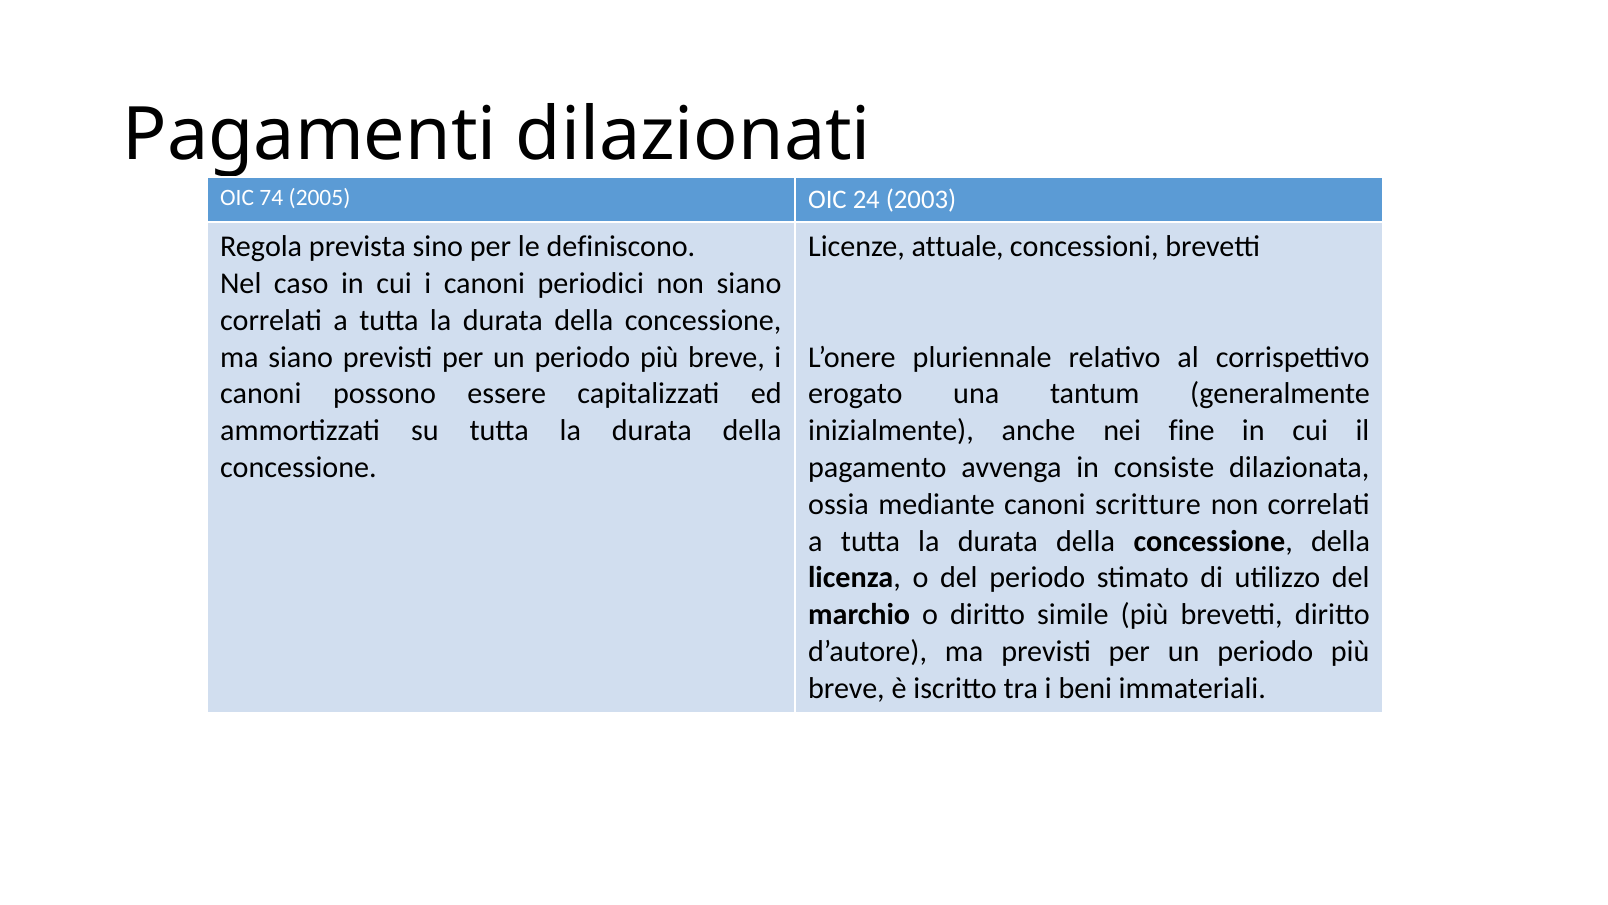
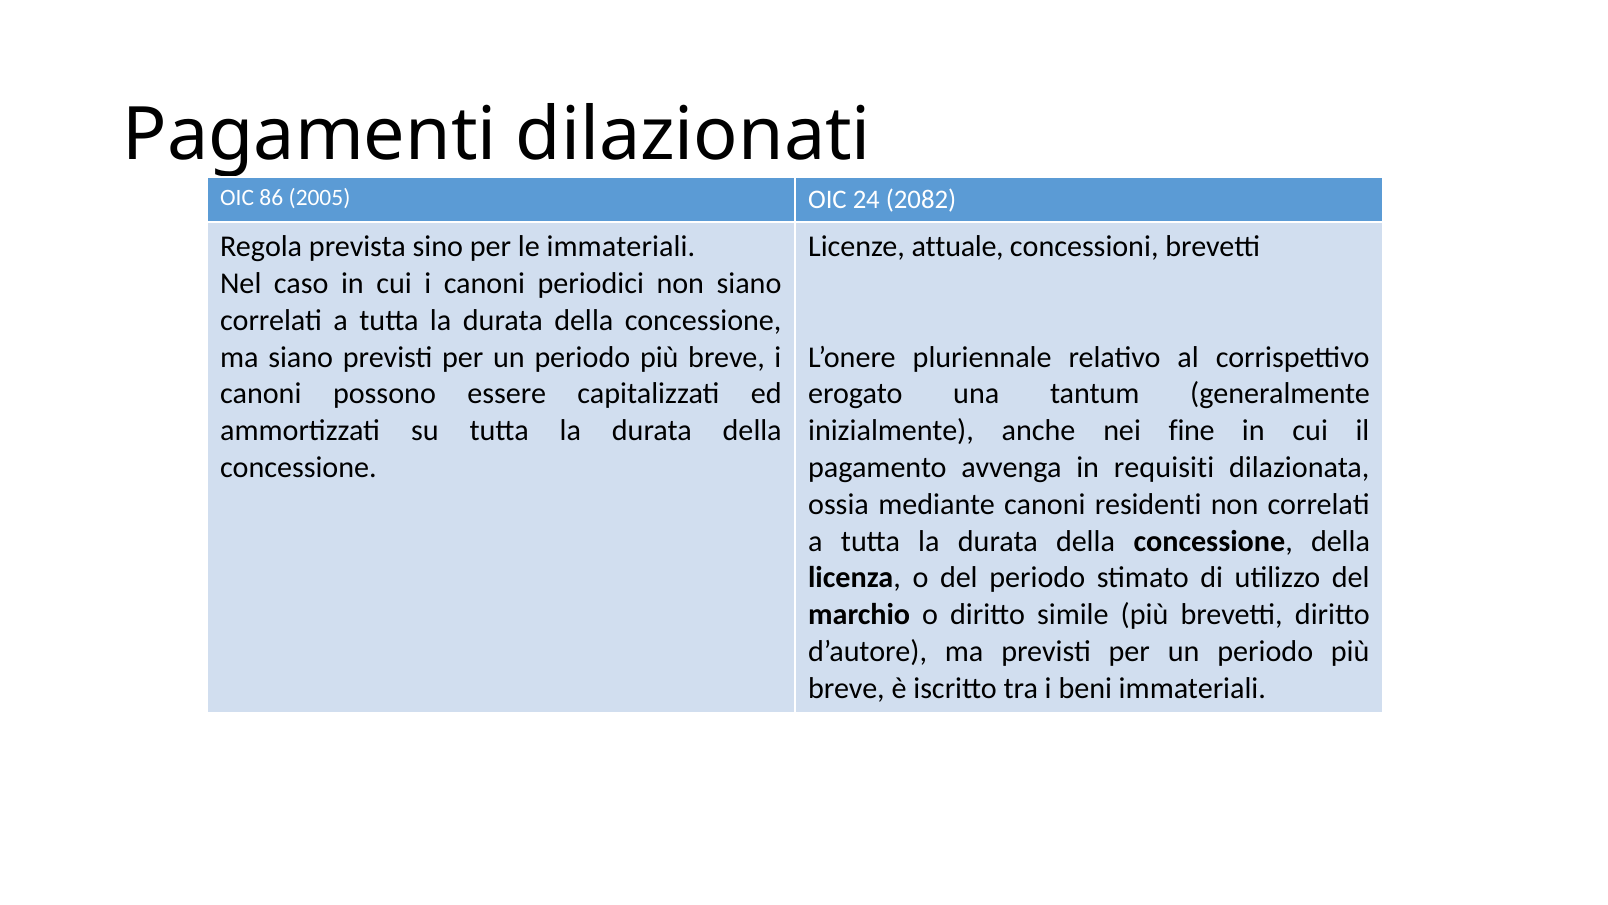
74: 74 -> 86 (271, 197)
2003: 2003 -> 2082 (921, 200)
le definiscono: definiscono -> immateriali (621, 246)
consiste: consiste -> requisiti (1164, 467)
scritture: scritture -> residenti (1148, 504)
